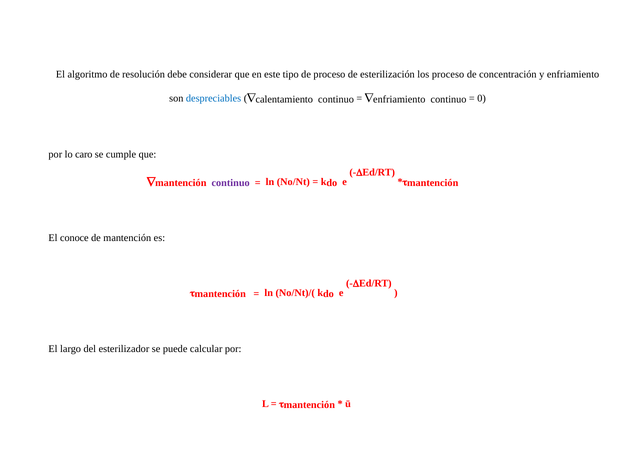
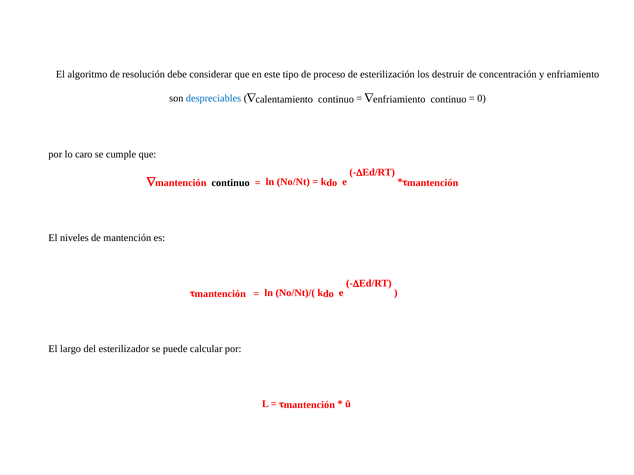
los proceso: proceso -> destruir (448, 75)
continuo colour: purple -> black (231, 183)
conoce: conoce -> niveles (74, 238)
